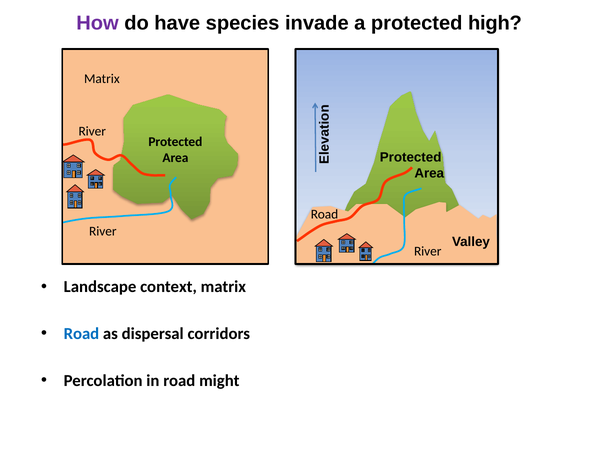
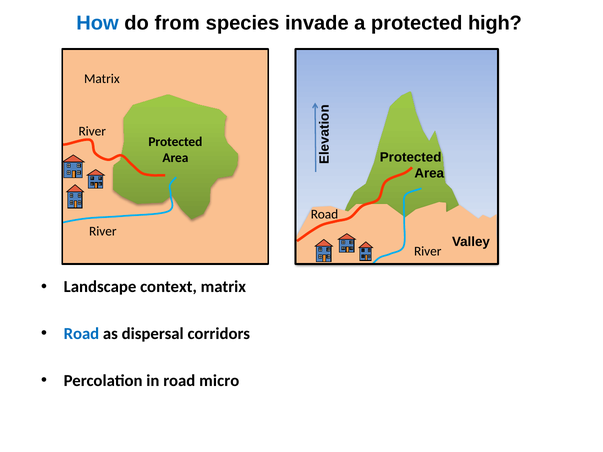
How colour: purple -> blue (98, 23)
have: have -> from (177, 23)
might: might -> micro (219, 381)
